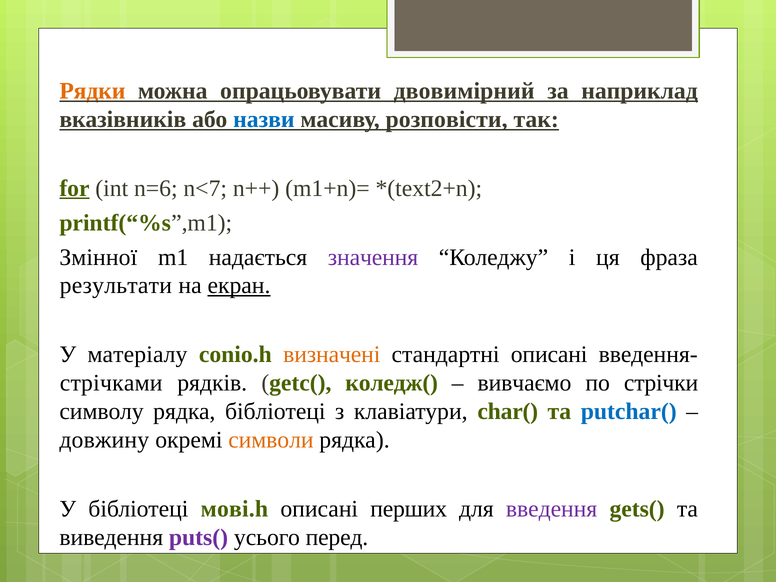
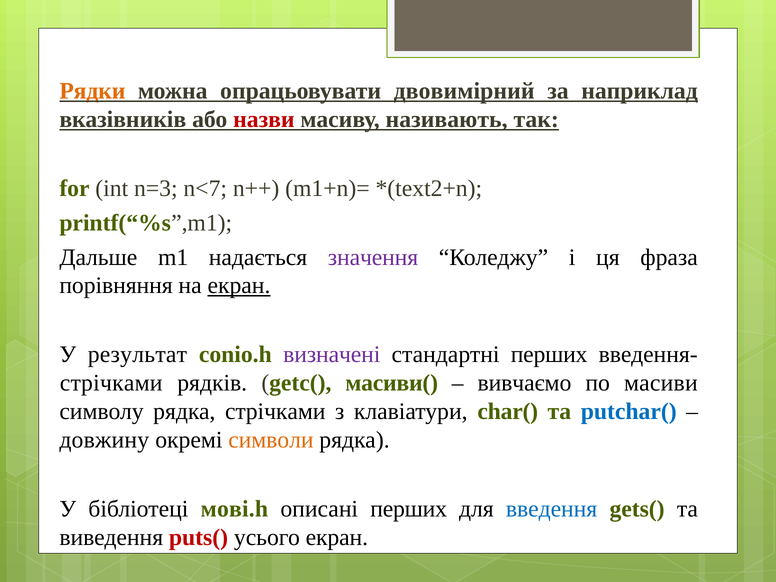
назви colour: blue -> red (264, 119)
розповісти: розповісти -> називають (447, 119)
for underline: present -> none (74, 188)
n=6: n=6 -> n=3 (156, 188)
Змінної: Змінної -> Дальше (98, 257)
результати: результати -> порівняння (116, 286)
матеріалу: матеріалу -> результат (137, 355)
визначені colour: orange -> purple (332, 355)
стандартні описані: описані -> перших (549, 355)
коледж(: коледж( -> масиви( (392, 383)
стрічки: стрічки -> масиви (661, 383)
рядка бібліотеці: бібліотеці -> стрічками (275, 411)
введення colour: purple -> blue (552, 509)
puts( colour: purple -> red (198, 537)
усього перед: перед -> екран (337, 537)
